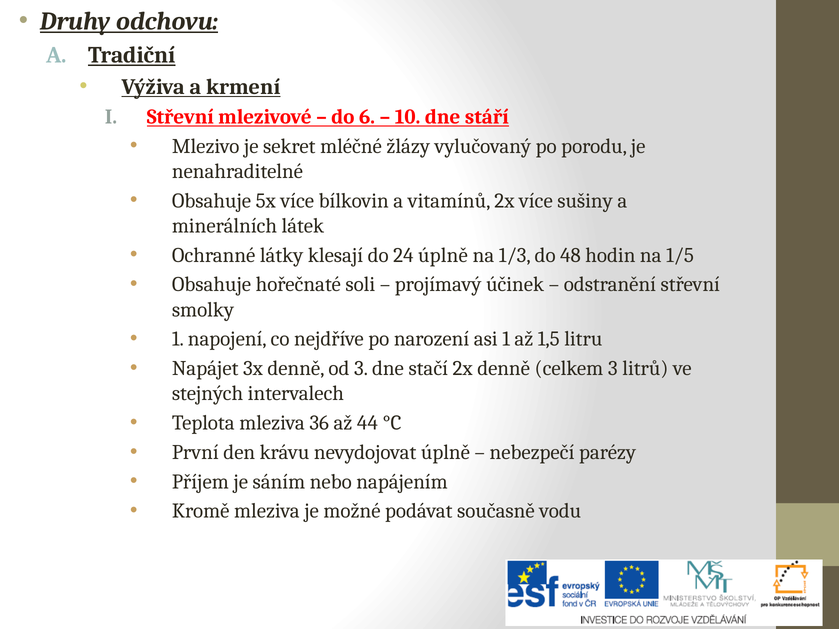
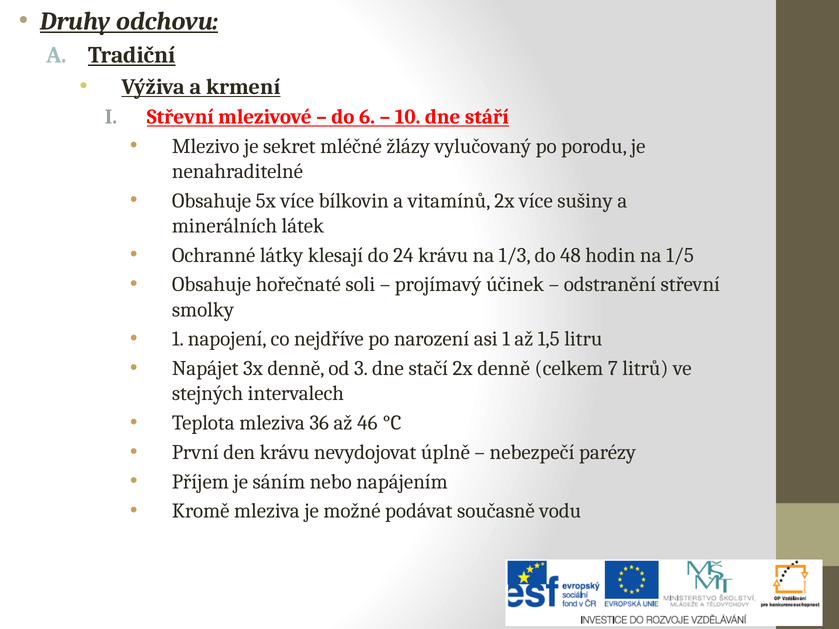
24 úplně: úplně -> krávu (443, 255)
celkem 3: 3 -> 7 (613, 369)
44: 44 -> 46 (367, 423)
